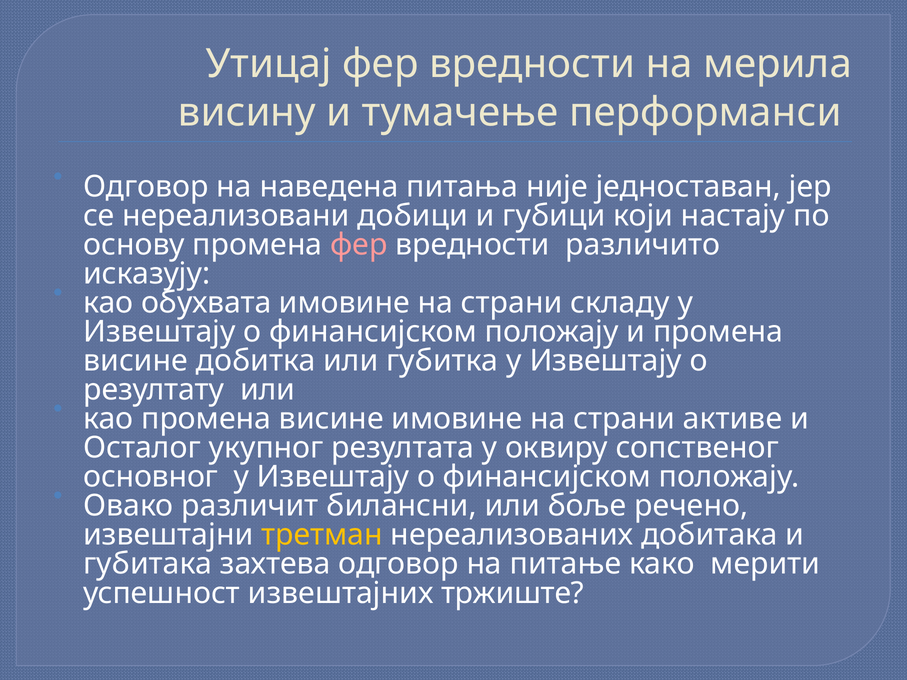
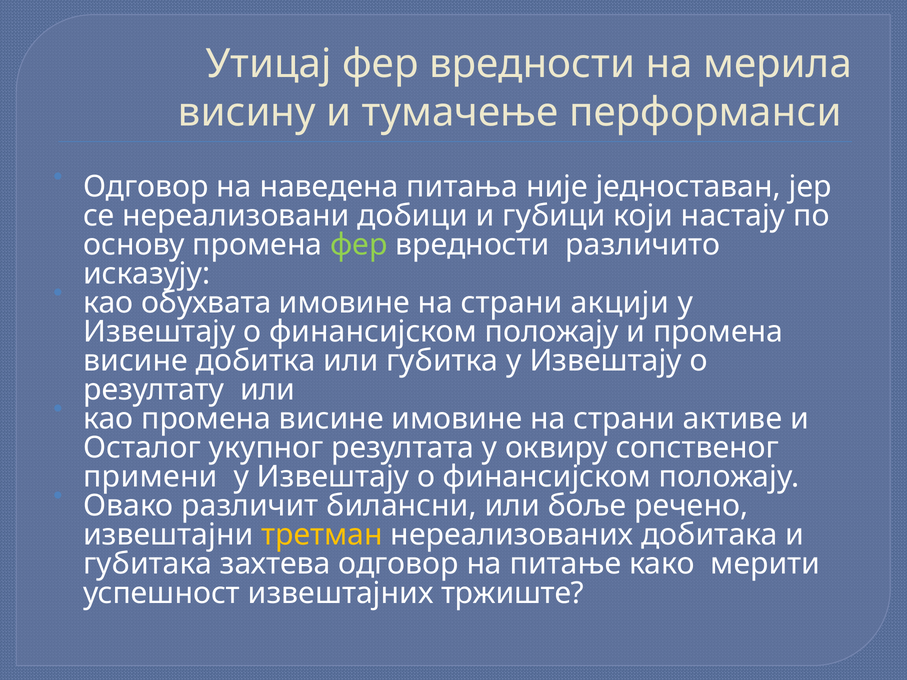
фер colour: pink -> light green (359, 245)
складу: складу -> акцији (620, 303)
основног: основног -> примени (150, 477)
